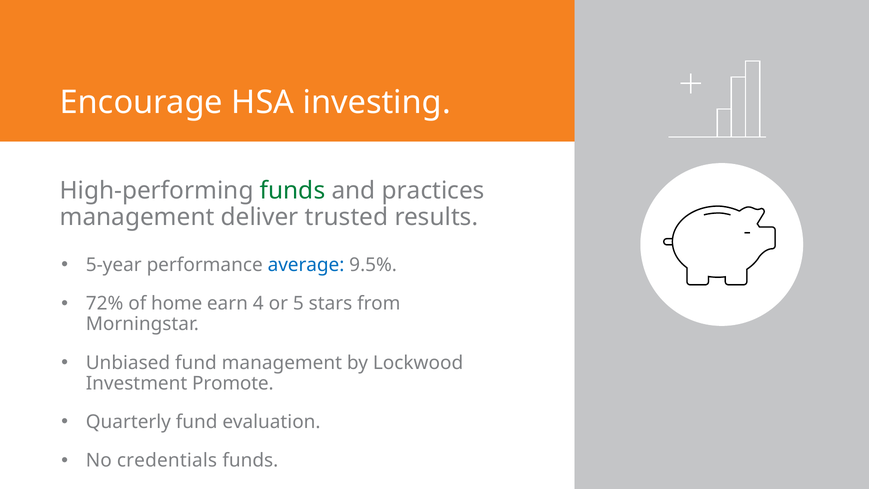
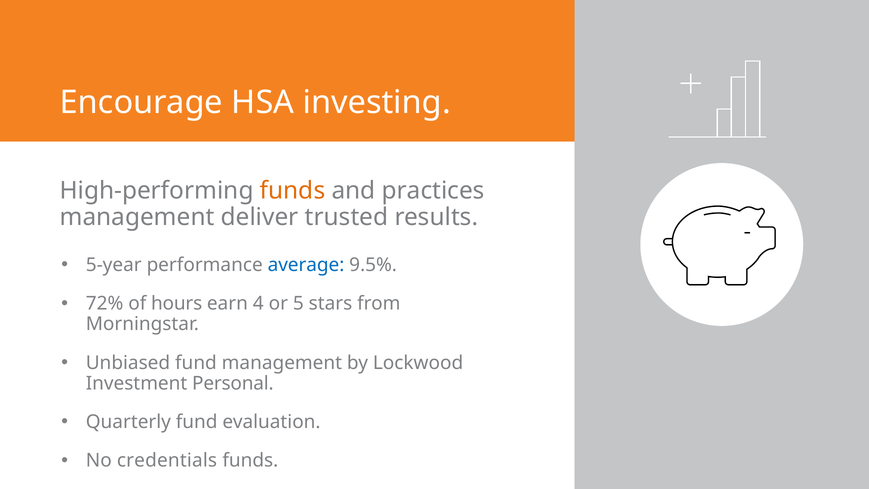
funds colour: green -> orange (293, 191)
home: home -> hours (177, 303)
Promote: Promote -> Personal (233, 383)
